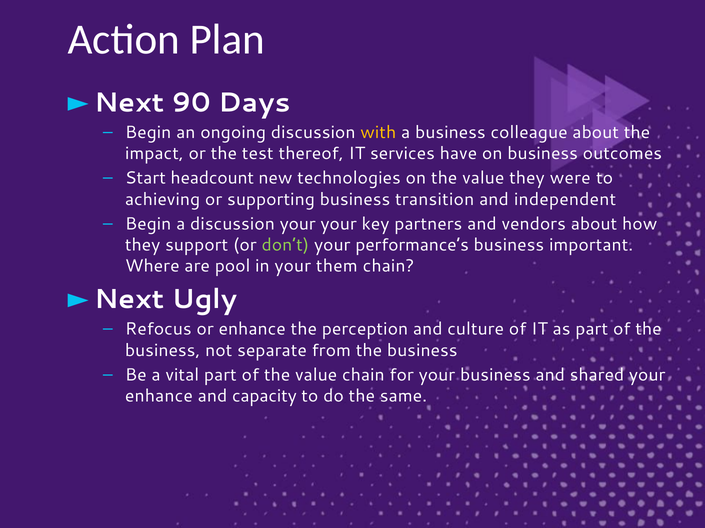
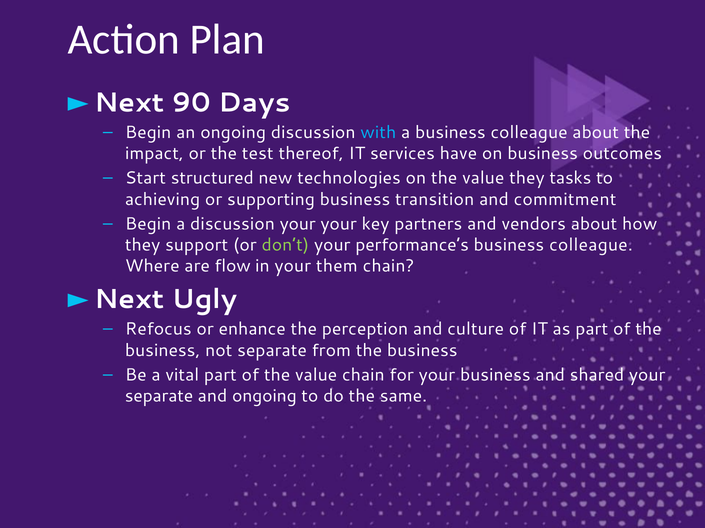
with colour: yellow -> light blue (378, 133)
headcount: headcount -> structured (212, 178)
were: were -> tasks (570, 178)
independent: independent -> commitment (565, 200)
important: important -> colleague (591, 245)
pool: pool -> flow (233, 266)
enhance: enhance -> separate (159, 397)
and capacity: capacity -> ongoing (264, 397)
